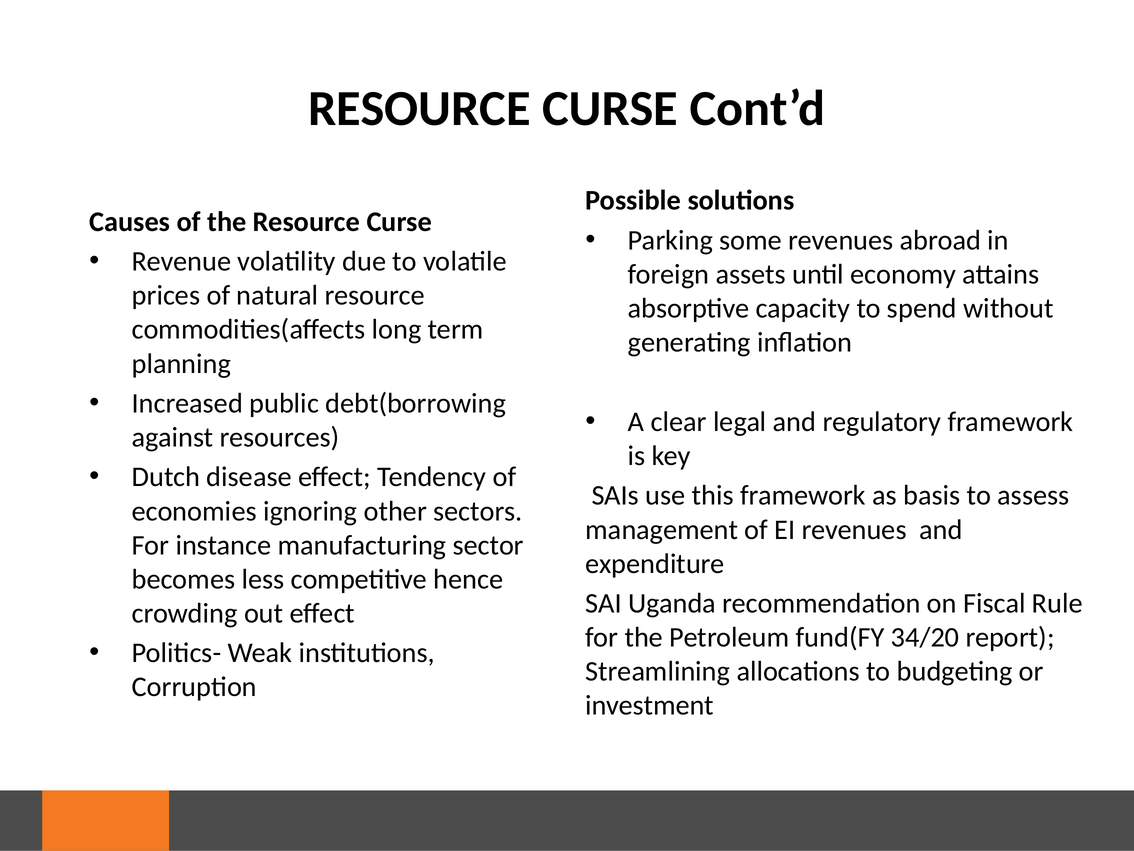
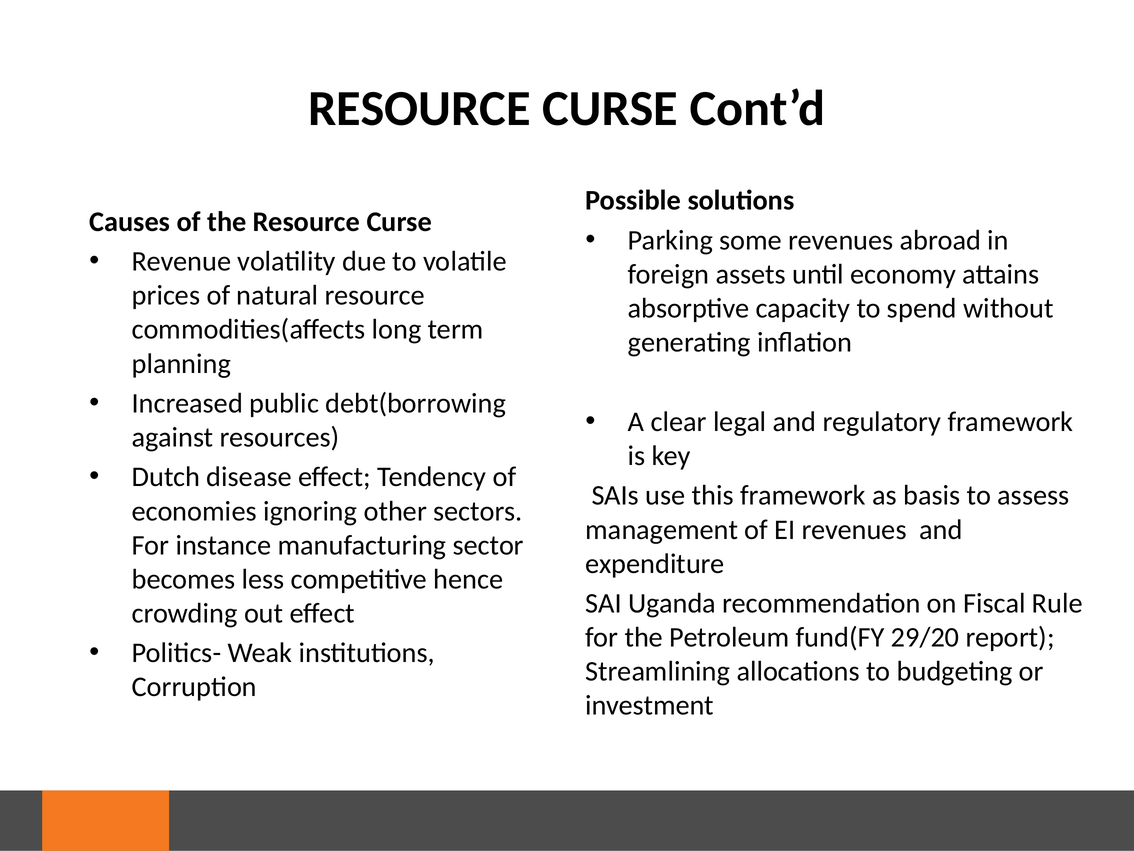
34/20: 34/20 -> 29/20 (925, 637)
